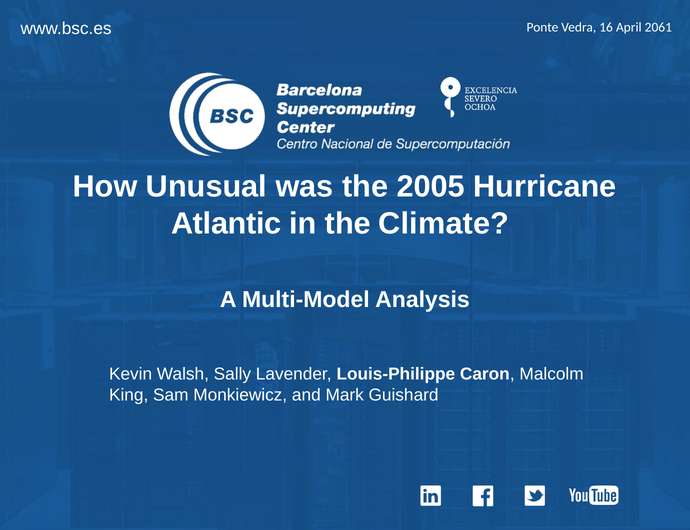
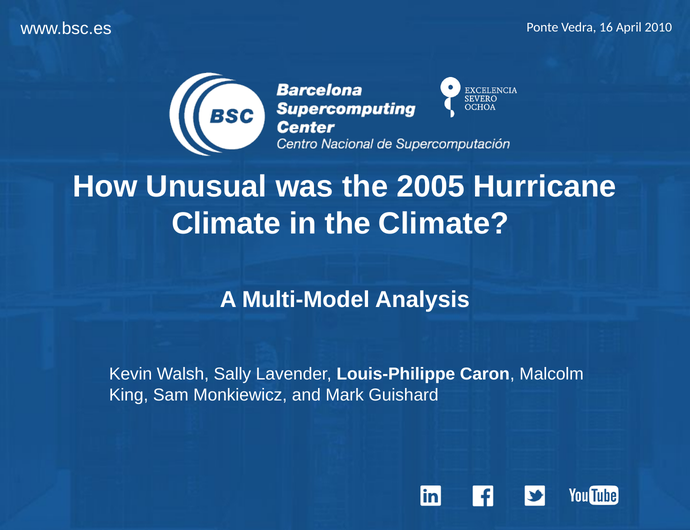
2061: 2061 -> 2010 (658, 27)
Atlantic: Atlantic -> Climate (226, 223)
